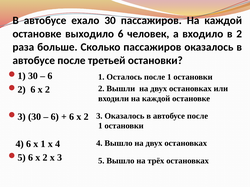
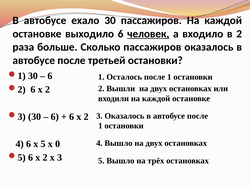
человек underline: none -> present (148, 34)
х 1: 1 -> 5 (43, 144)
х 4: 4 -> 0 (58, 144)
